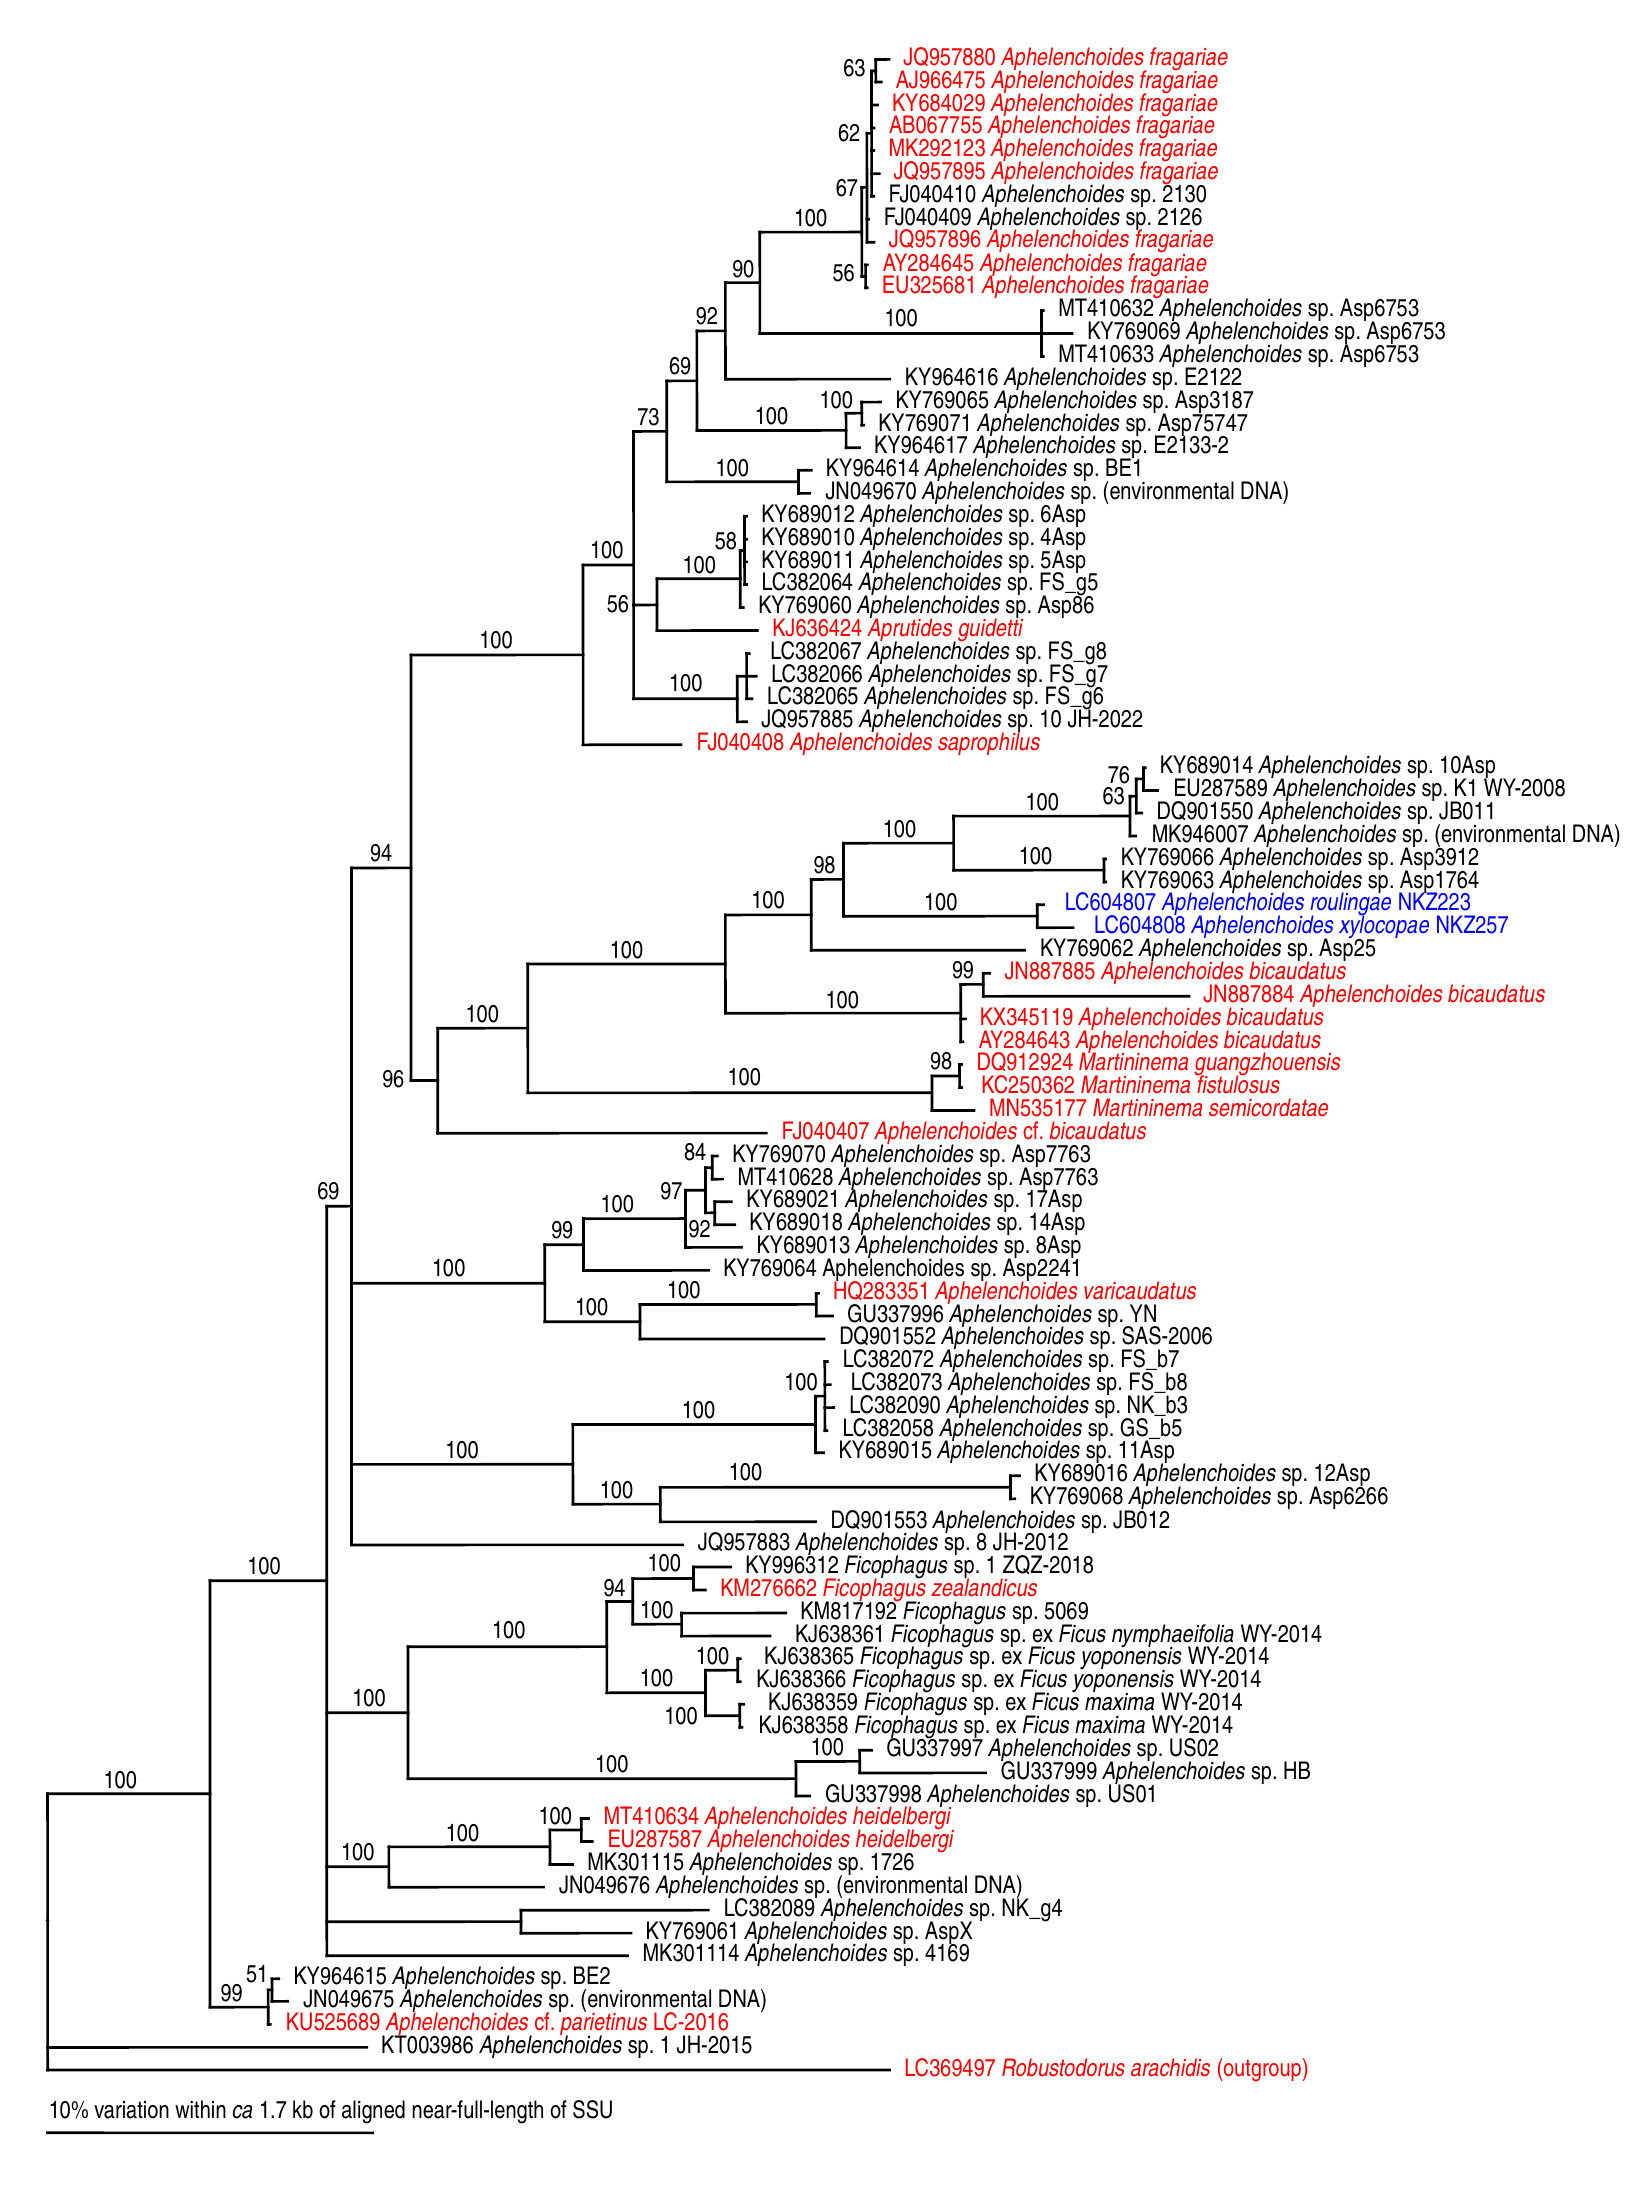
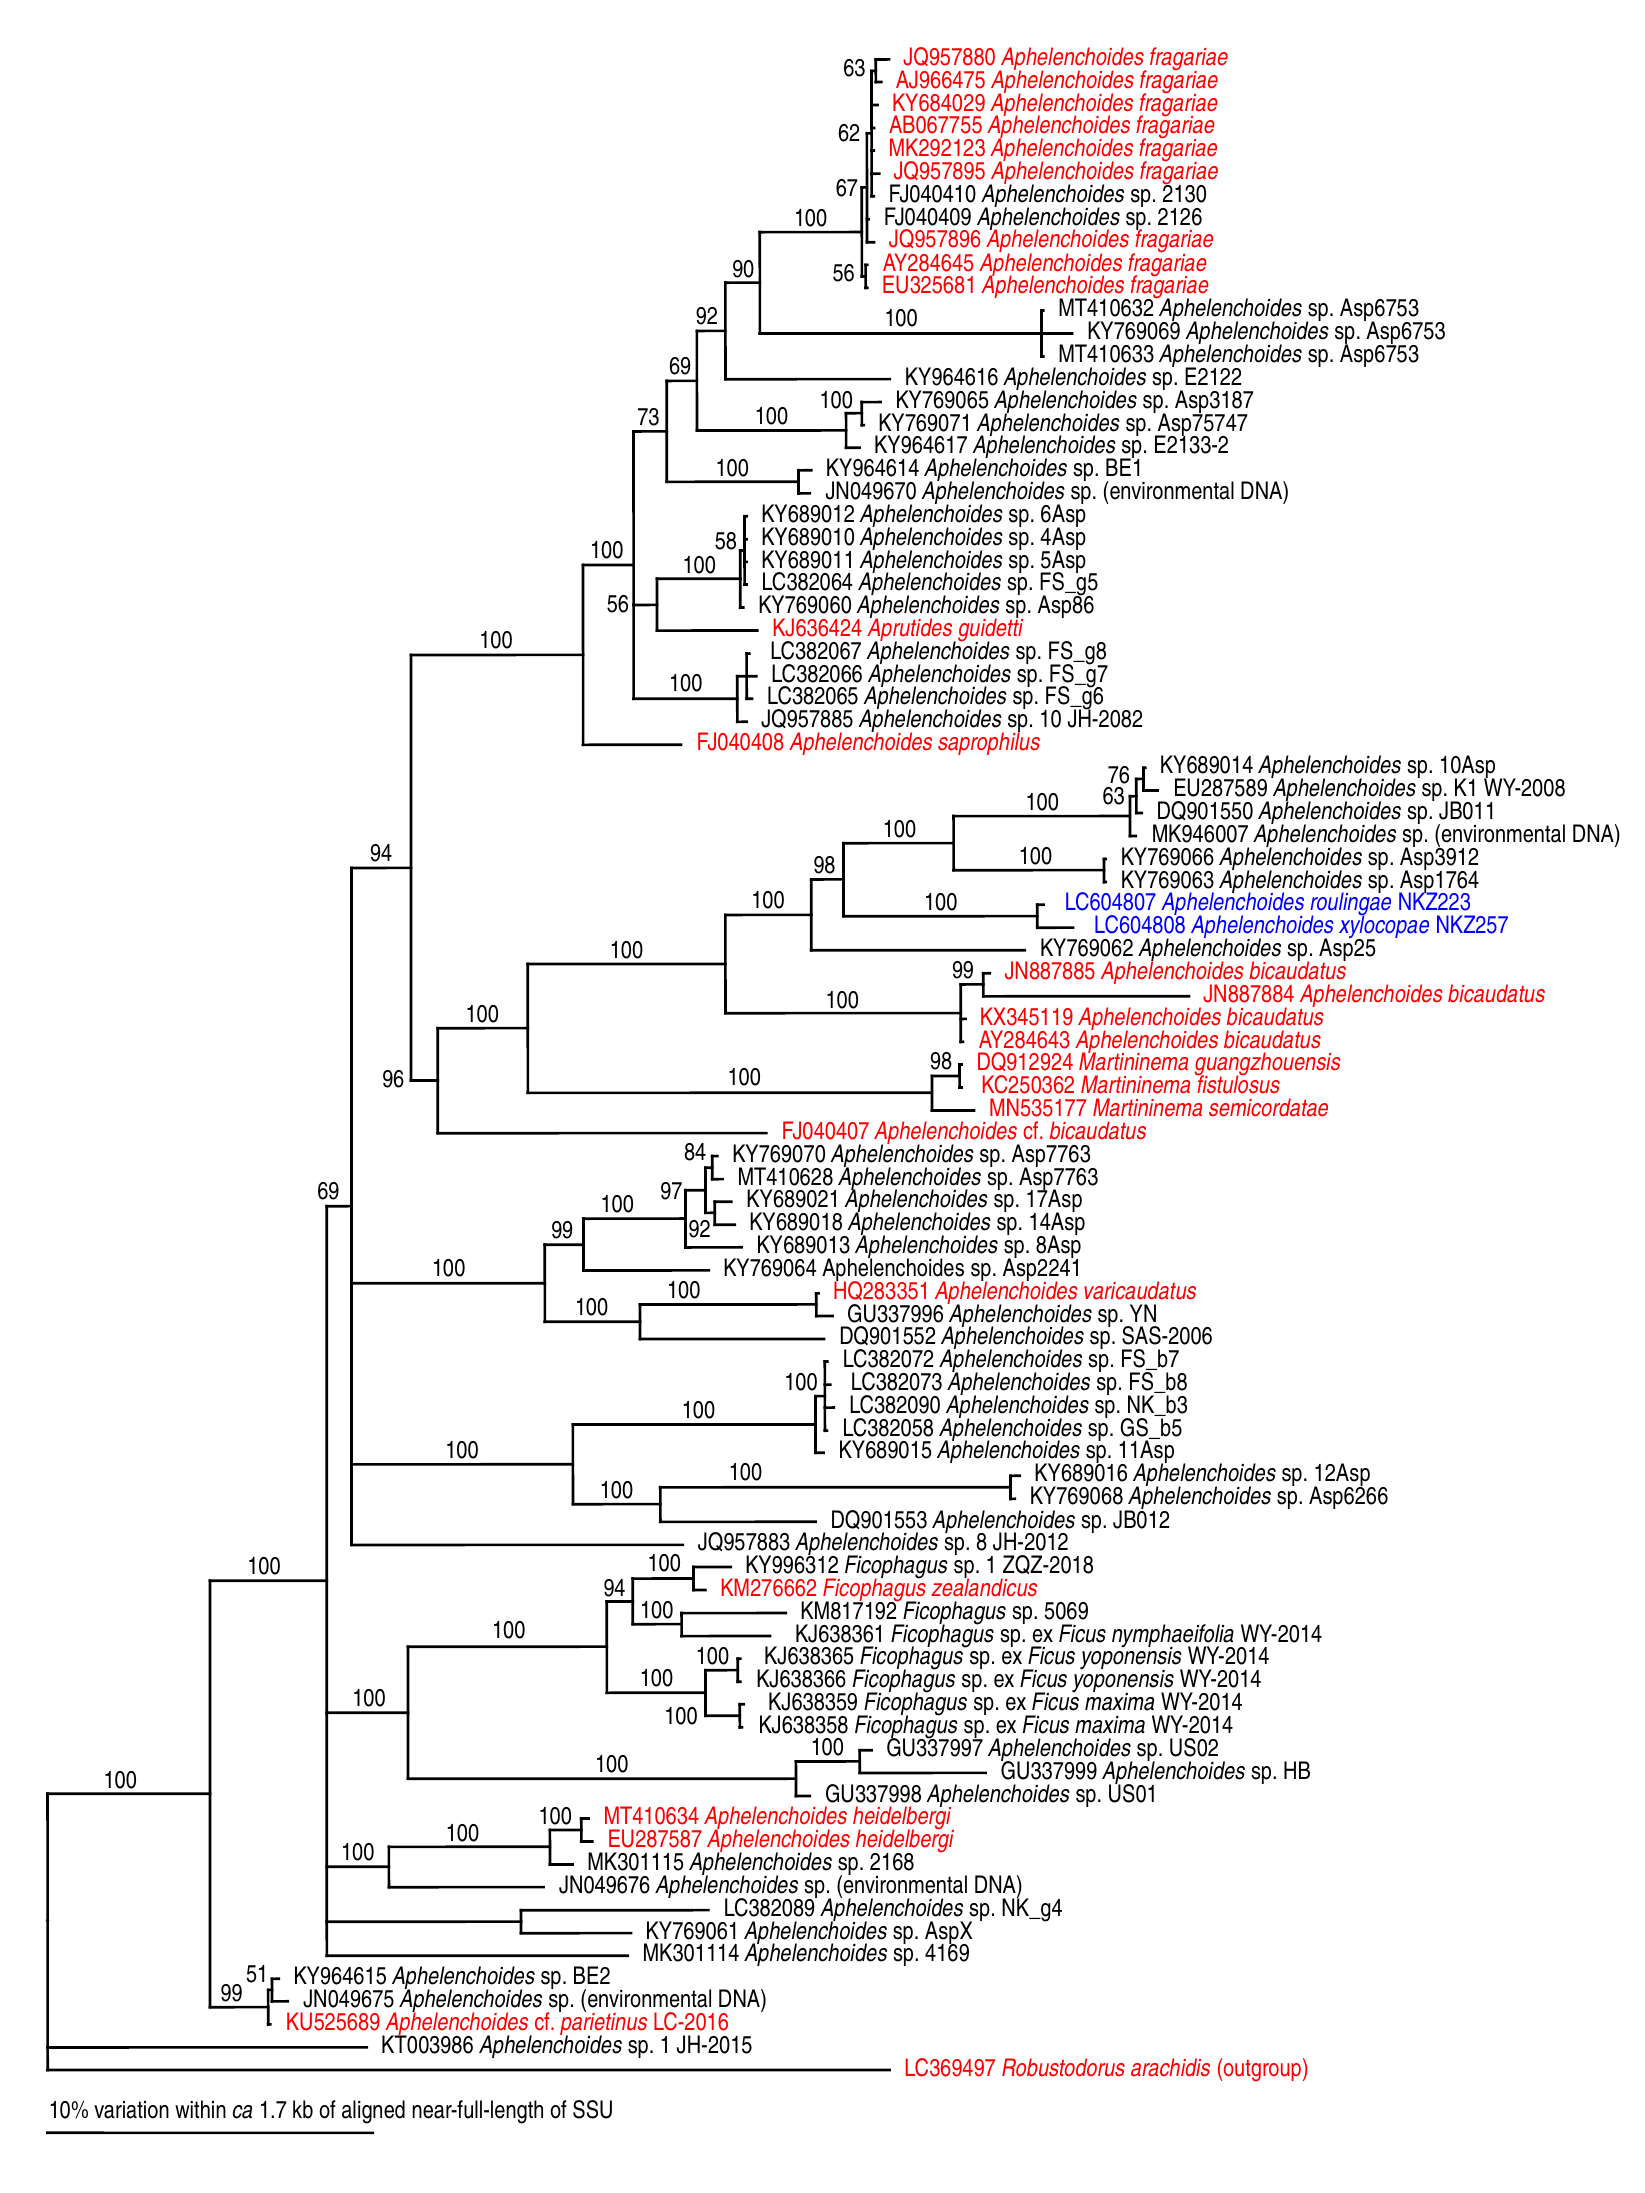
JH-2022: JH-2022 -> JH-2082 (1105, 720)
1726: 1726 -> 2168 (892, 1863)
